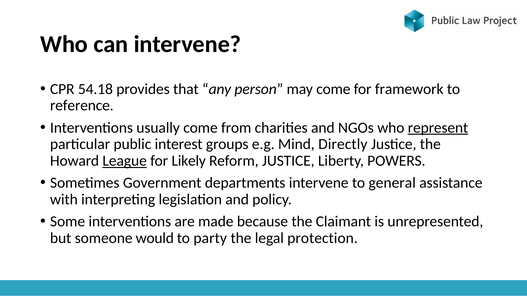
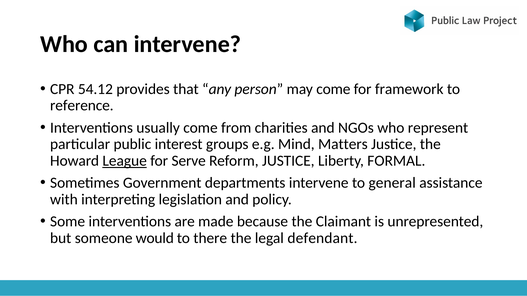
54.18: 54.18 -> 54.12 (95, 89)
represent underline: present -> none (438, 128)
Directly: Directly -> Matters (343, 144)
Likely: Likely -> Serve (189, 161)
POWERS: POWERS -> FORMAL (396, 161)
party: party -> there (210, 238)
protection: protection -> defendant (322, 238)
